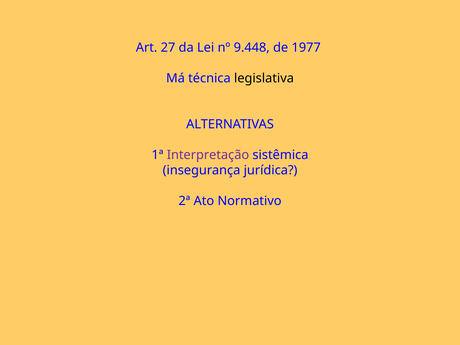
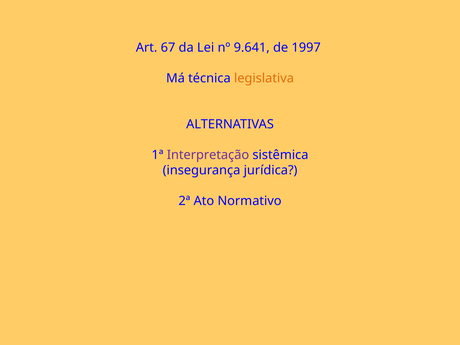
27: 27 -> 67 (168, 48)
9.448: 9.448 -> 9.641 (252, 48)
1977: 1977 -> 1997 (306, 48)
legislativa colour: black -> orange (264, 78)
